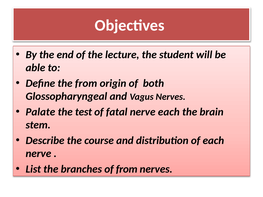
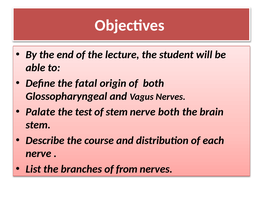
the from: from -> fatal (86, 83)
of fatal: fatal -> stem (117, 112)
nerve each: each -> both (169, 112)
